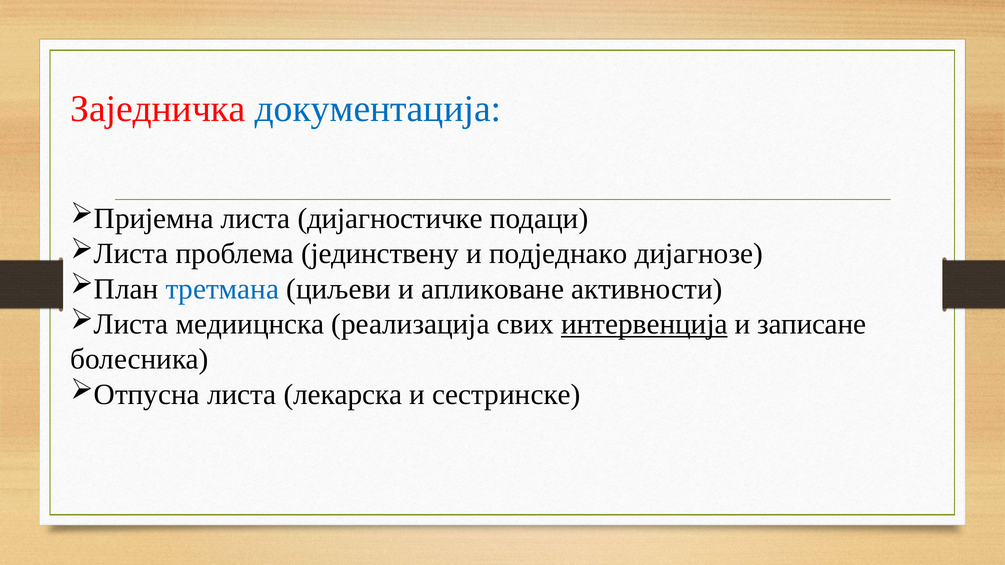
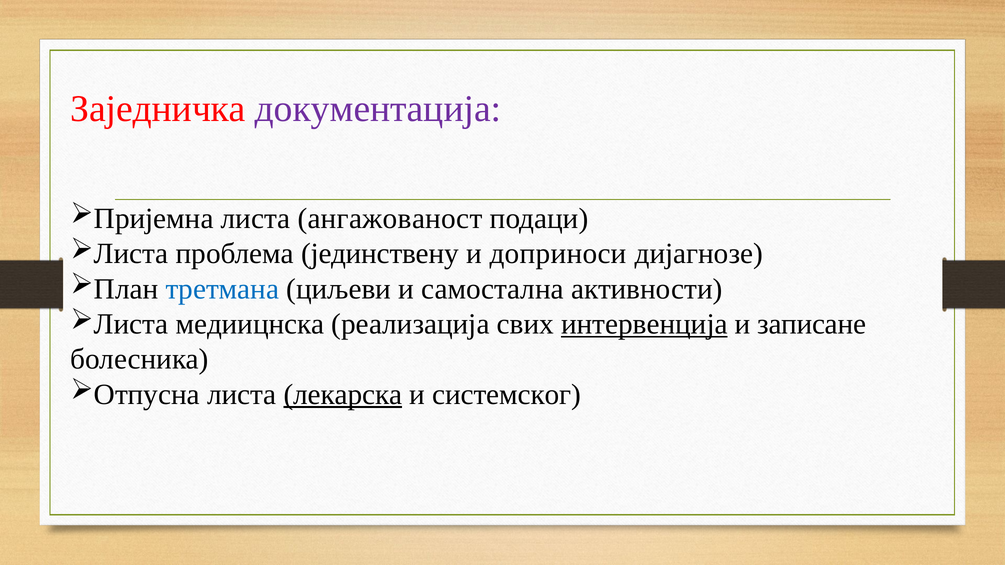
документација colour: blue -> purple (378, 109)
дијагностичке: дијагностичке -> ангажованост (390, 219)
подједнако: подједнако -> доприноси (558, 254)
апликоване: апликоване -> самостална (493, 289)
лекарска underline: none -> present (343, 395)
сестринске: сестринске -> системског (507, 395)
